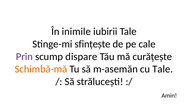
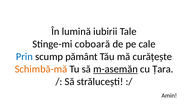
inimile: inimile -> lumină (76, 31)
sfințește: sfințește -> coboară (92, 44)
Prin colour: purple -> blue (24, 56)
dispare: dispare -> pământ (81, 56)
m-asemăn underline: none -> present (115, 69)
cu Tale: Tale -> Țara (163, 69)
